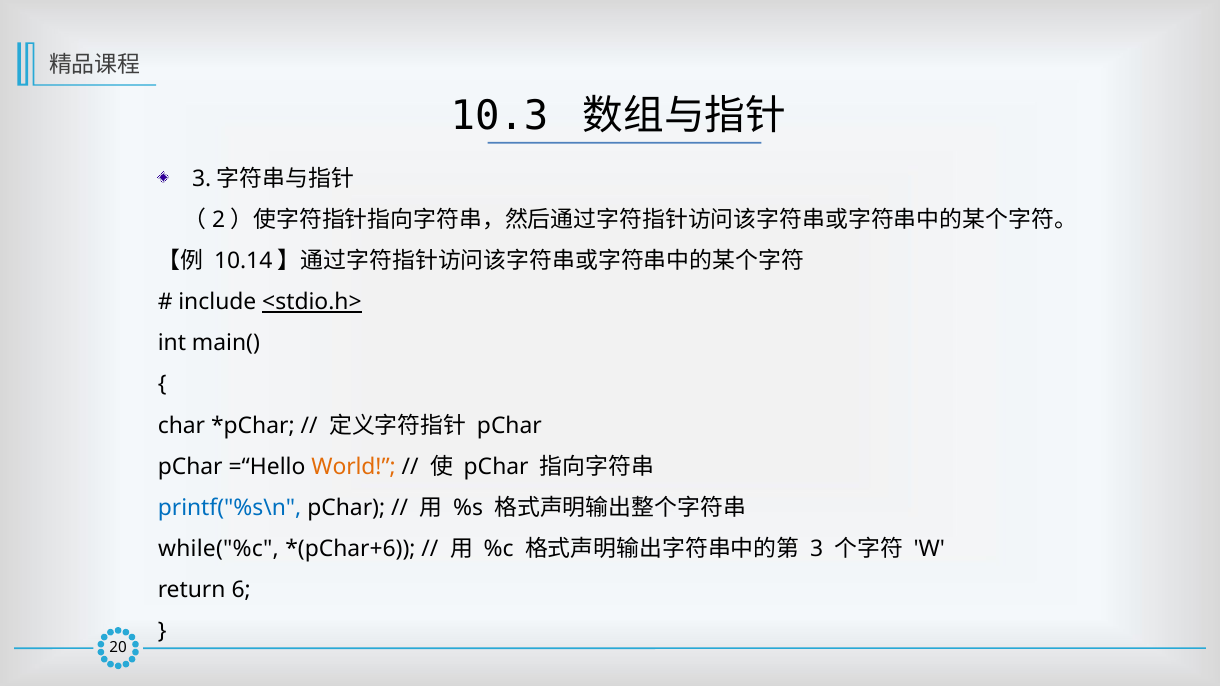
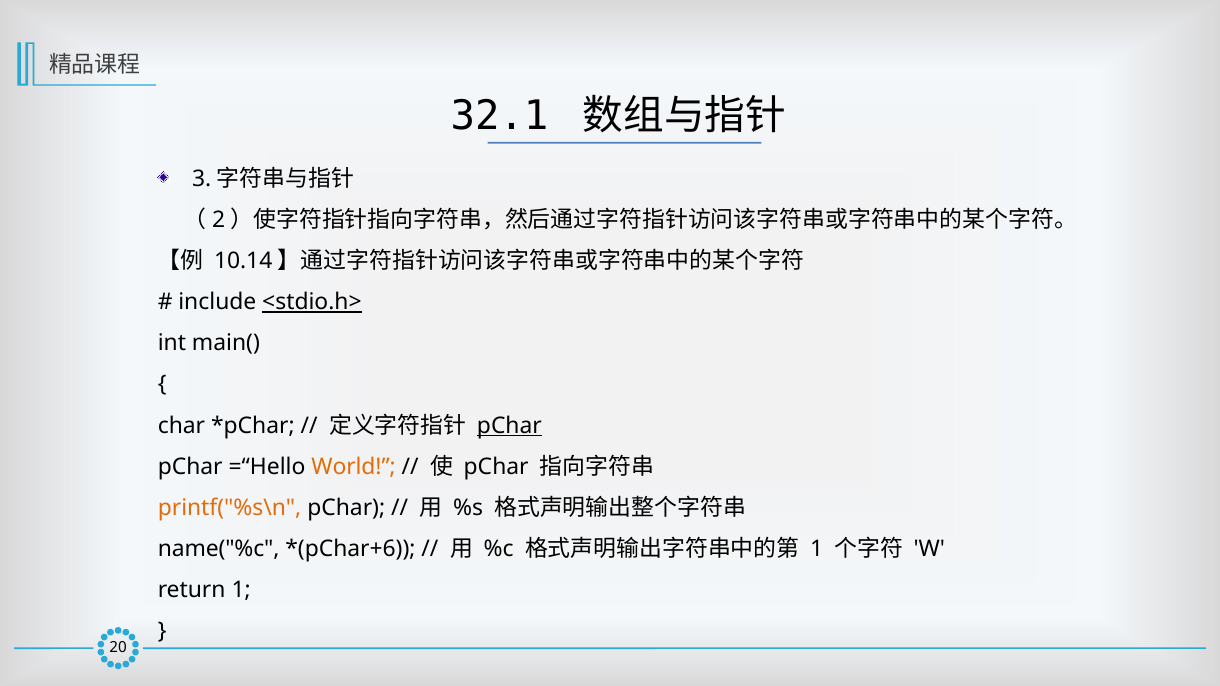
10.3: 10.3 -> 32.1 (499, 116)
pChar underline: none -> present (509, 426)
printf("%s\n colour: blue -> orange (230, 508)
while("%c: while("%c -> name("%c (219, 549)
3: 3 -> 1 (817, 549)
return 6: 6 -> 1 (241, 590)
